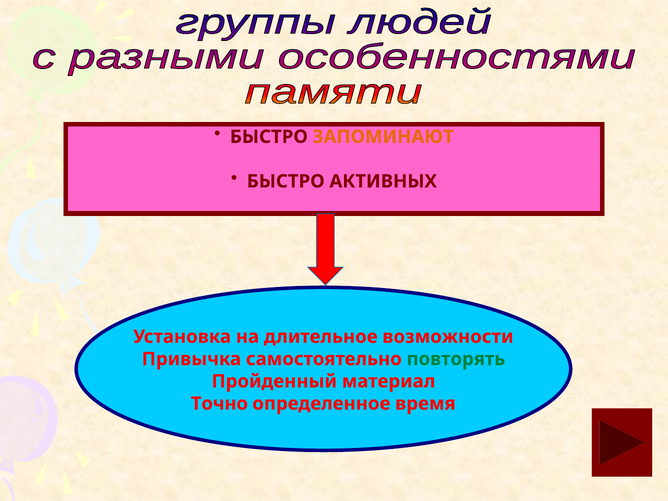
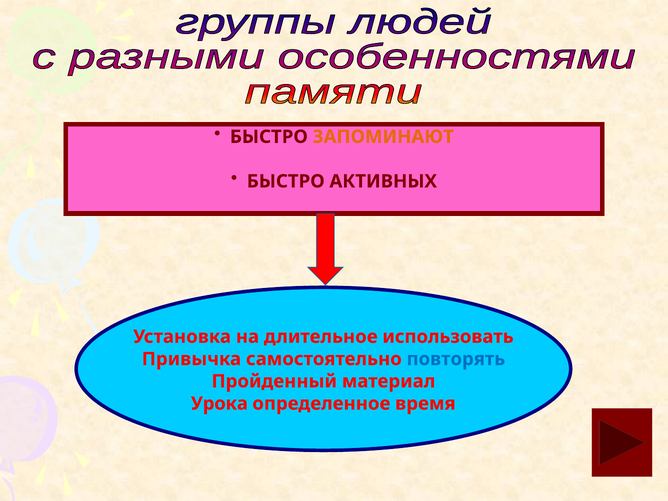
возможности: возможности -> использовать (448, 337)
повторять colour: green -> blue (456, 359)
Точно: Точно -> Урока (219, 404)
